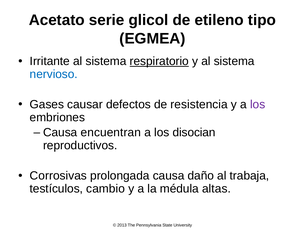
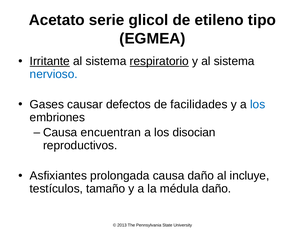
Irritante underline: none -> present (50, 61)
resistencia: resistencia -> facilidades (199, 104)
los colour: purple -> blue (258, 104)
Corrosivas: Corrosivas -> Asfixiantes (58, 176)
trabaja: trabaja -> incluye (249, 176)
cambio: cambio -> tamaño (106, 188)
médula altas: altas -> daño (217, 188)
